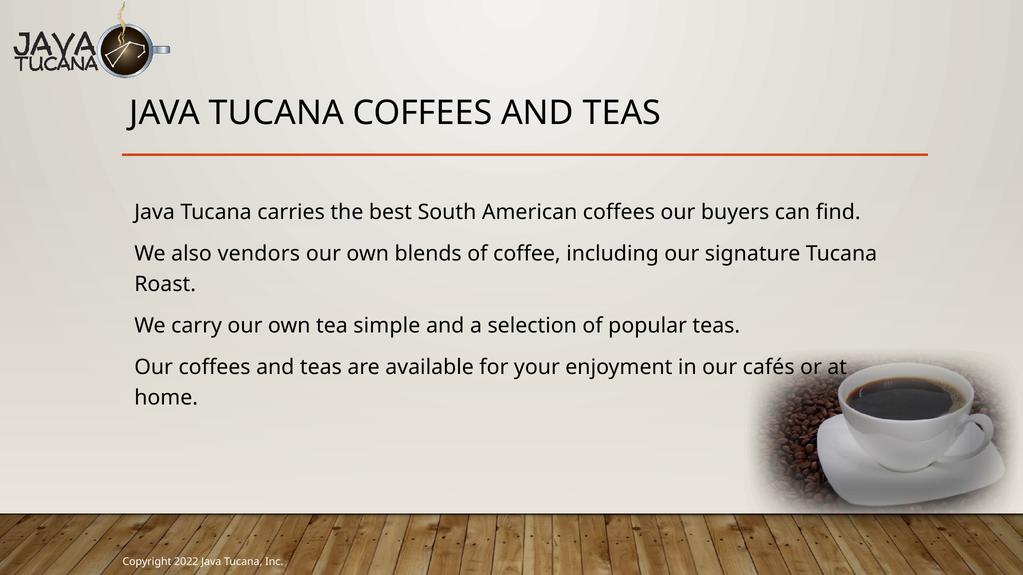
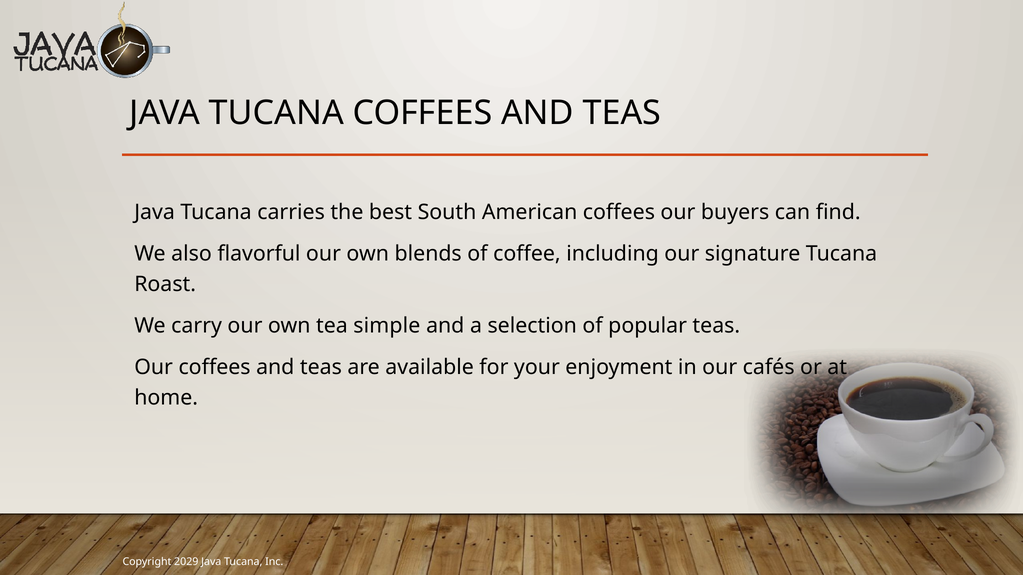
vendors: vendors -> flavorful (259, 254)
2022: 2022 -> 2029 (186, 562)
